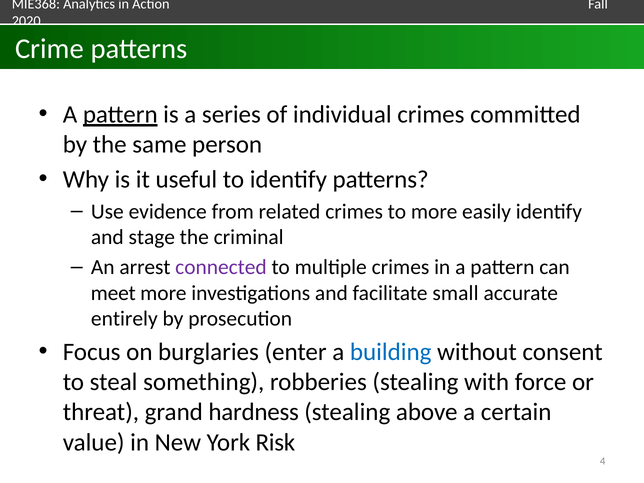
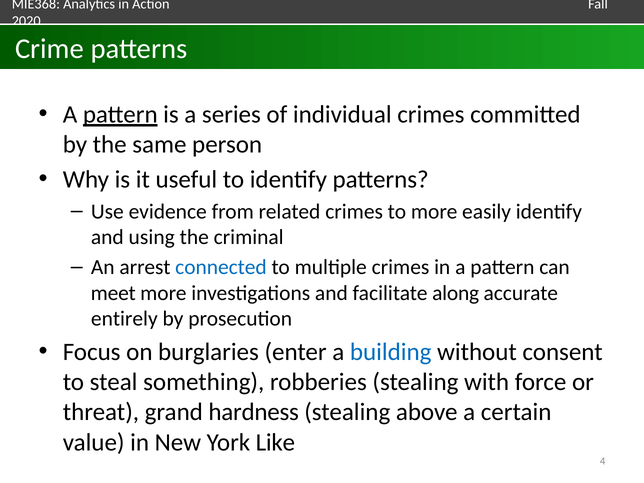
stage: stage -> using (152, 237)
connected colour: purple -> blue (221, 267)
small: small -> along (456, 293)
Risk: Risk -> Like (275, 442)
